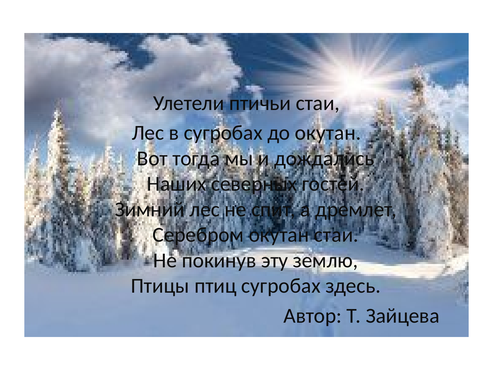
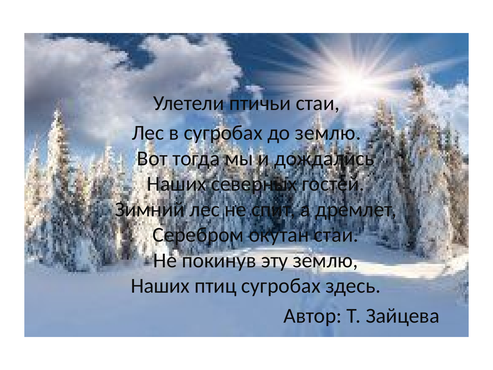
до окутан: окутан -> землю (328, 133)
Птицы: Птицы -> Наших (160, 286)
